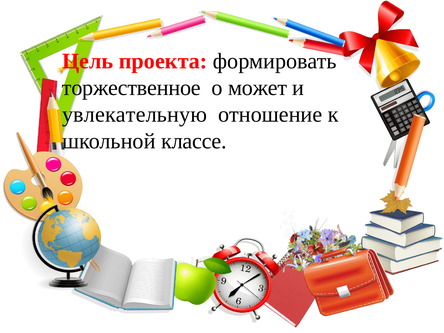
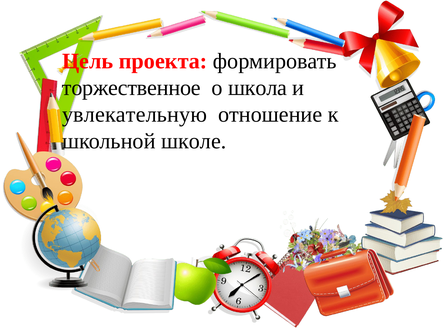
может: может -> школа (258, 88)
классе: классе -> школе (194, 141)
